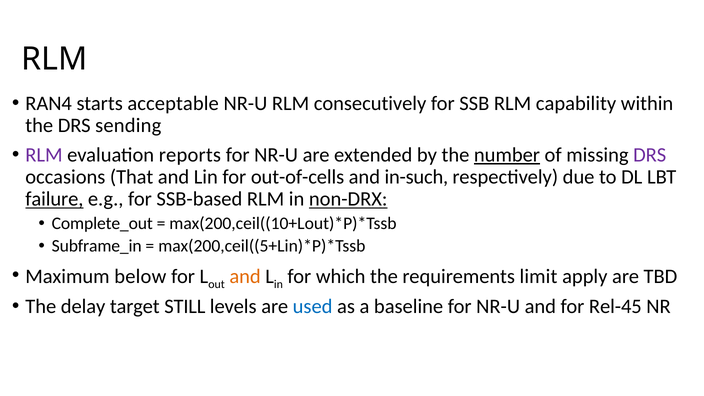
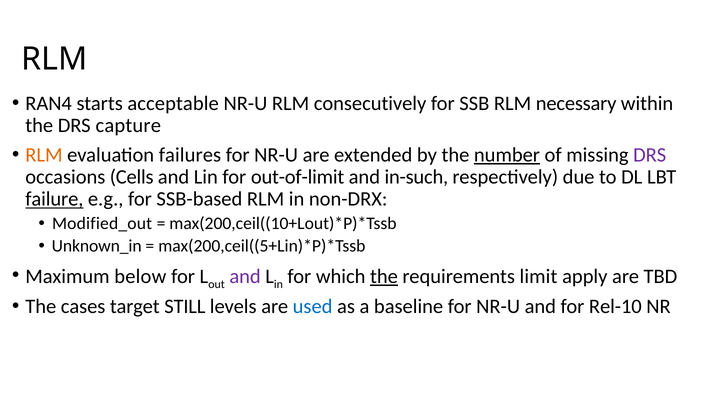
capability: capability -> necessary (576, 103)
sending: sending -> capture (128, 125)
RLM colour: purple -> orange (44, 155)
reports: reports -> failures (190, 155)
That: That -> Cells (132, 177)
out-of-cells: out-of-cells -> out-of-limit (298, 177)
non-DRX underline: present -> none (348, 199)
Complete_out: Complete_out -> Modified_out (102, 223)
Subframe_in: Subframe_in -> Unknown_in (97, 246)
and colour: orange -> purple (245, 276)
the underline: none -> present (384, 276)
delay: delay -> cases (83, 306)
Rel-45: Rel-45 -> Rel-10 (615, 306)
